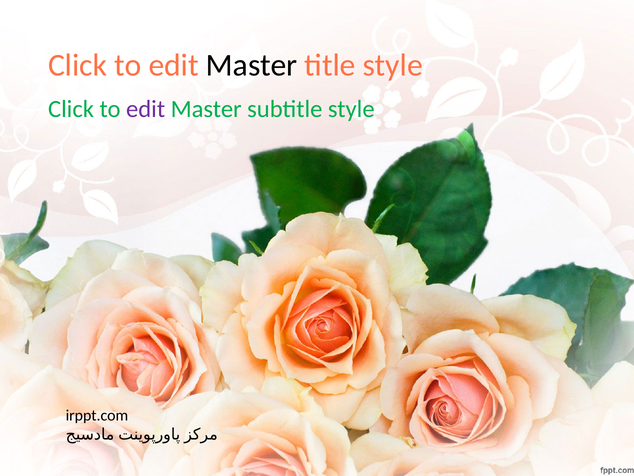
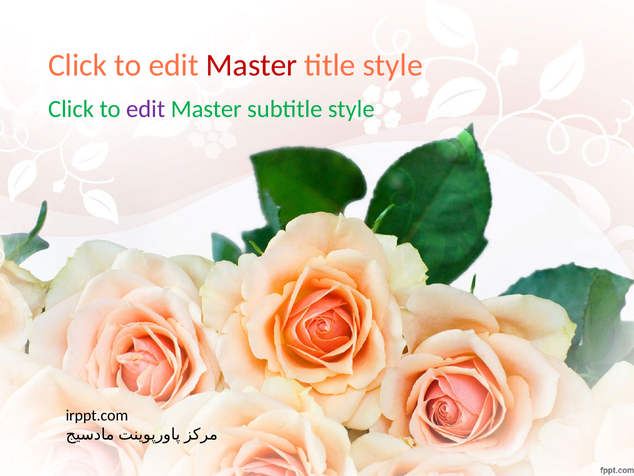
Master colour: black -> red (252, 65)
